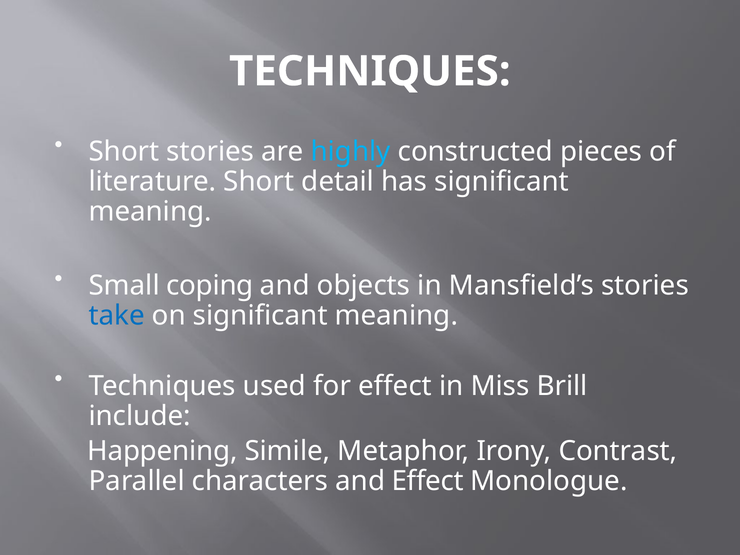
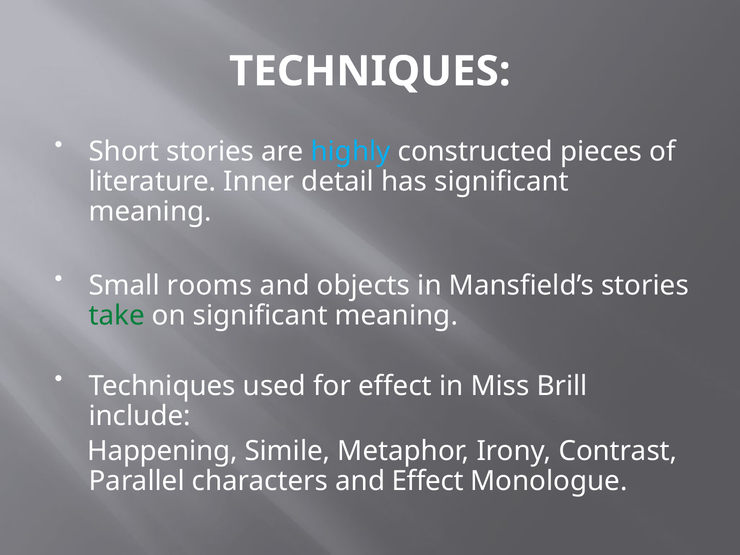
literature Short: Short -> Inner (259, 182)
coping: coping -> rooms (210, 285)
take colour: blue -> green (117, 315)
